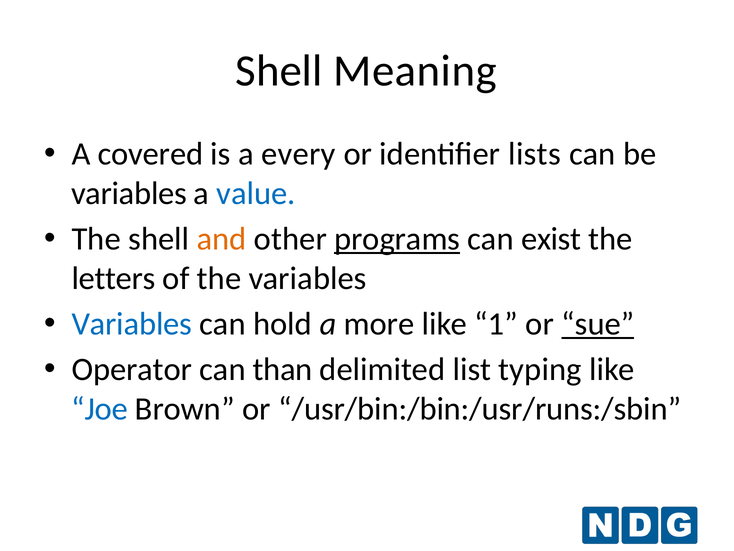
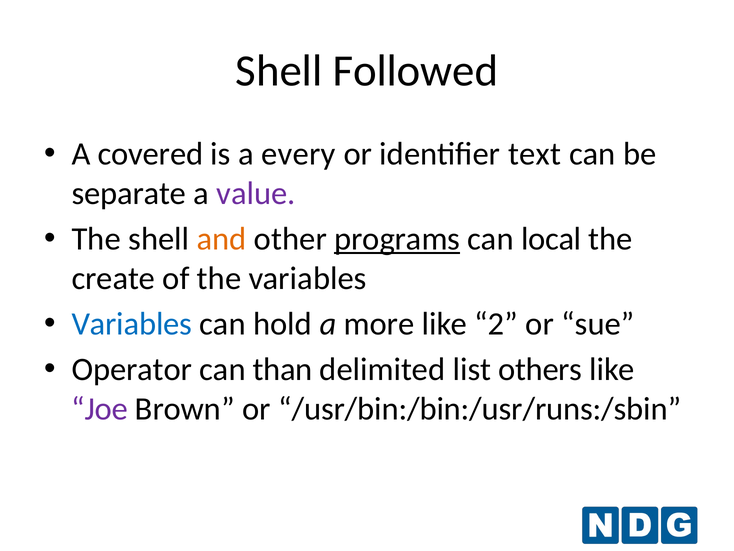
Meaning: Meaning -> Followed (415, 71)
lists: lists -> text (535, 154)
variables: variables -> separate (129, 193)
value colour: blue -> purple (256, 193)
exist: exist -> local (551, 239)
letters: letters -> create (113, 278)
1: 1 -> 2 (496, 324)
sue underline: present -> none (598, 324)
typing: typing -> others (540, 369)
Joe colour: blue -> purple (100, 409)
